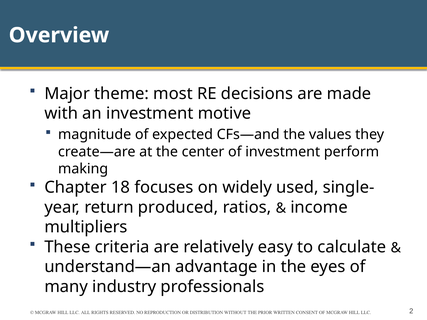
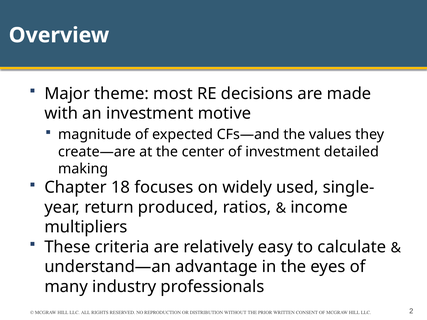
perform: perform -> detailed (351, 152)
